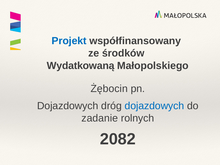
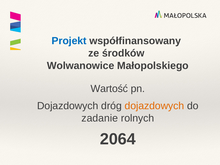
Wydatkowaną: Wydatkowaną -> Wolwanowice (81, 66)
Żębocin: Żębocin -> Wartość (109, 89)
dojazdowych colour: blue -> orange (154, 106)
2082: 2082 -> 2064 (118, 139)
